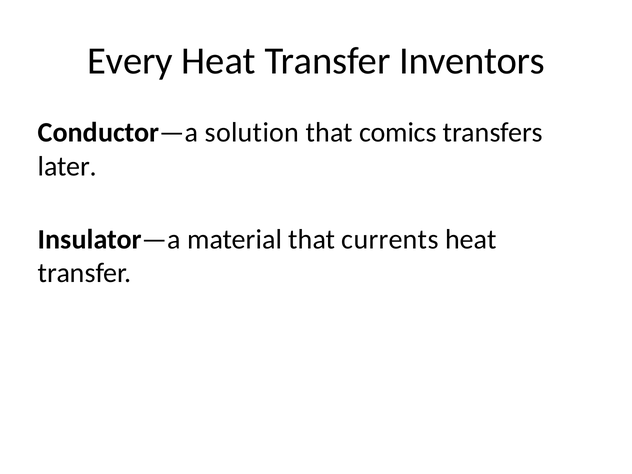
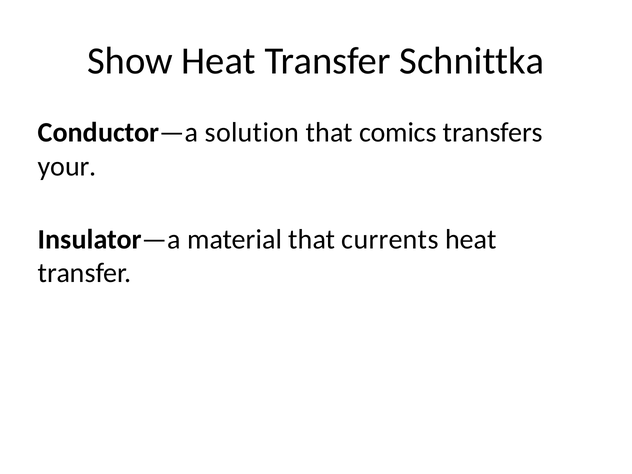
Every: Every -> Show (130, 61)
Inventors: Inventors -> Schnittka (472, 61)
later: later -> your (67, 166)
